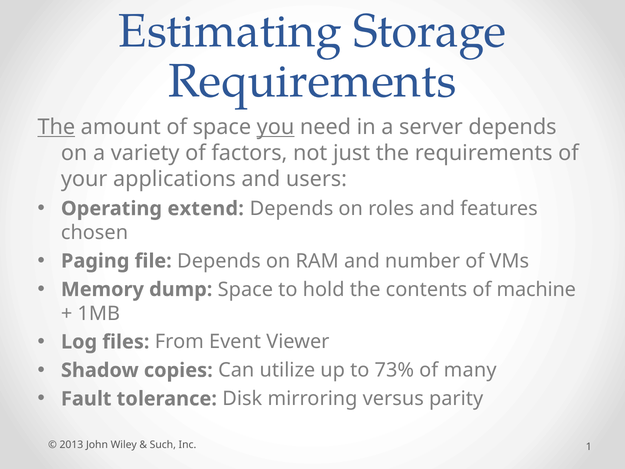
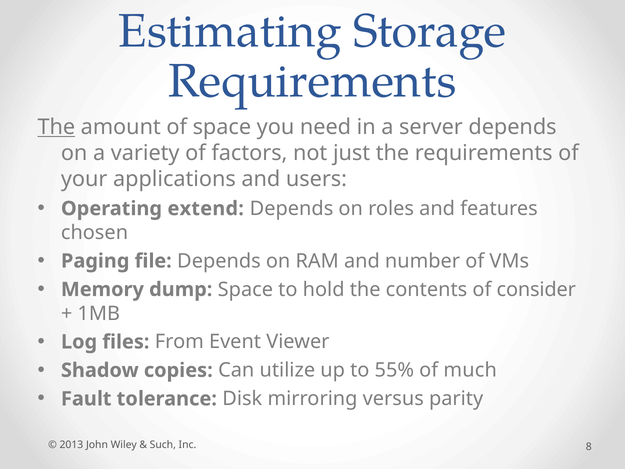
you underline: present -> none (276, 127)
machine: machine -> consider (536, 289)
73%: 73% -> 55% (394, 370)
many: many -> much (470, 370)
1: 1 -> 8 (589, 447)
